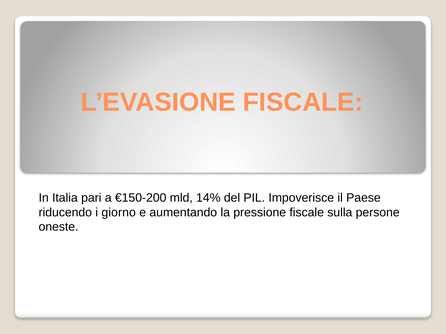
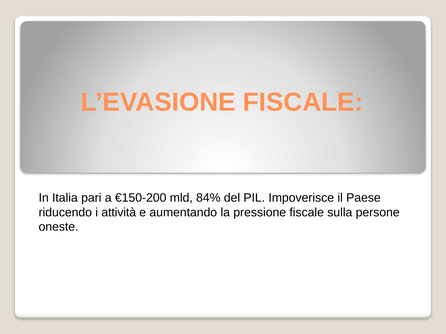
14%: 14% -> 84% (208, 198)
giorno: giorno -> attività (119, 213)
